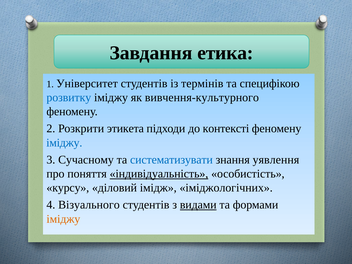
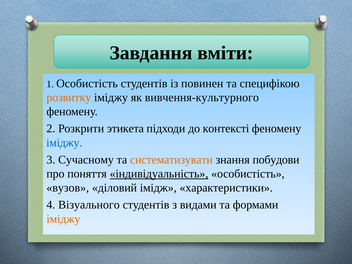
етика: етика -> вміти (225, 53)
1 Університет: Університет -> Особистість (87, 83)
термінів: термінів -> повинен (202, 83)
розвитку colour: blue -> orange (69, 97)
систематизувати colour: blue -> orange (171, 160)
уявлення: уявлення -> побудови (276, 160)
курсу: курсу -> вузов (68, 188)
іміджологічних: іміджологічних -> характеристики (226, 188)
видами underline: present -> none (198, 205)
